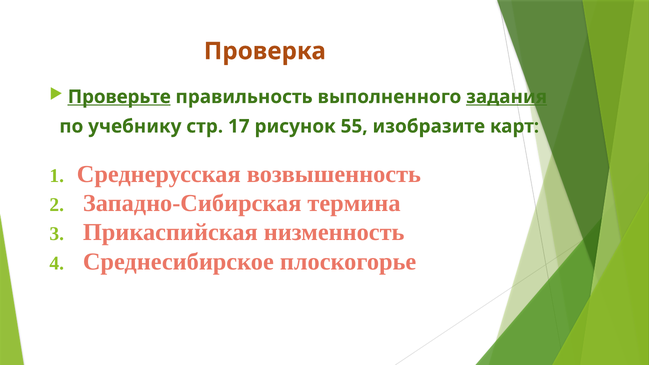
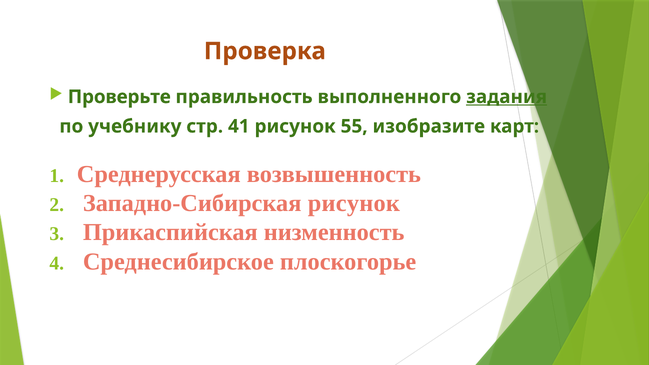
Проверьте underline: present -> none (119, 97)
17: 17 -> 41 (239, 126)
Западно-Сибирская термина: термина -> рисунок (354, 203)
